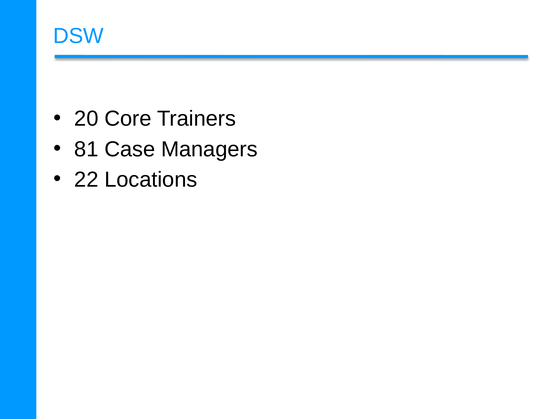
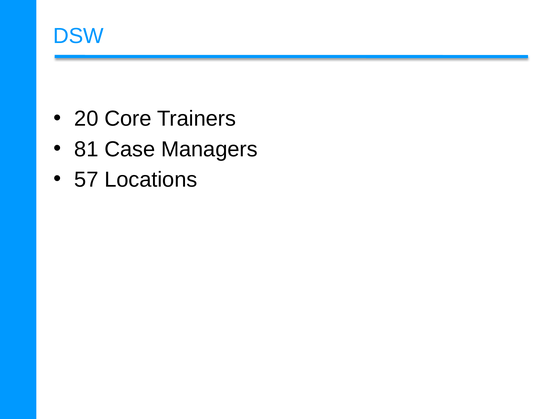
22: 22 -> 57 (86, 180)
